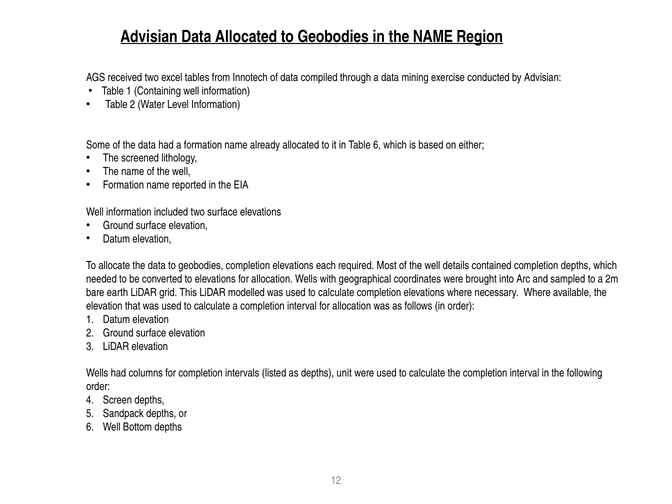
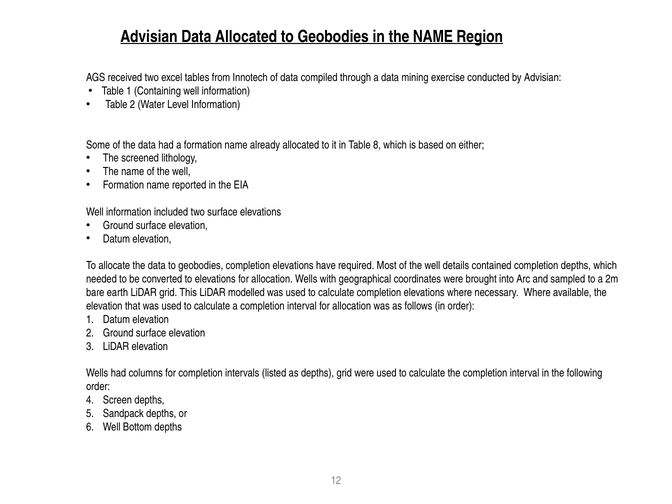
Table 6: 6 -> 8 (377, 145)
each: each -> have (326, 266)
depths unit: unit -> grid (344, 373)
